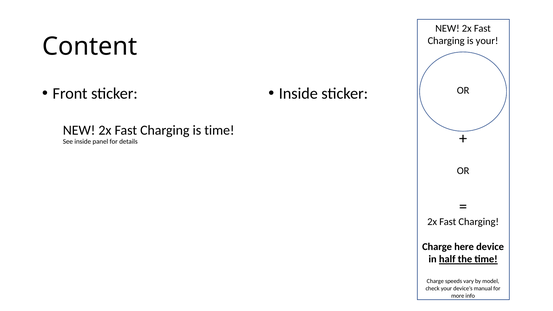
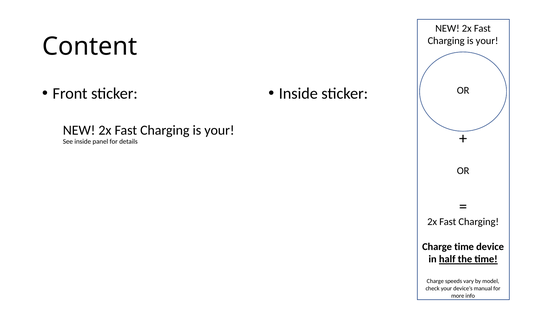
time: time -> your (219, 130)
Charge here: here -> time (464, 247)
